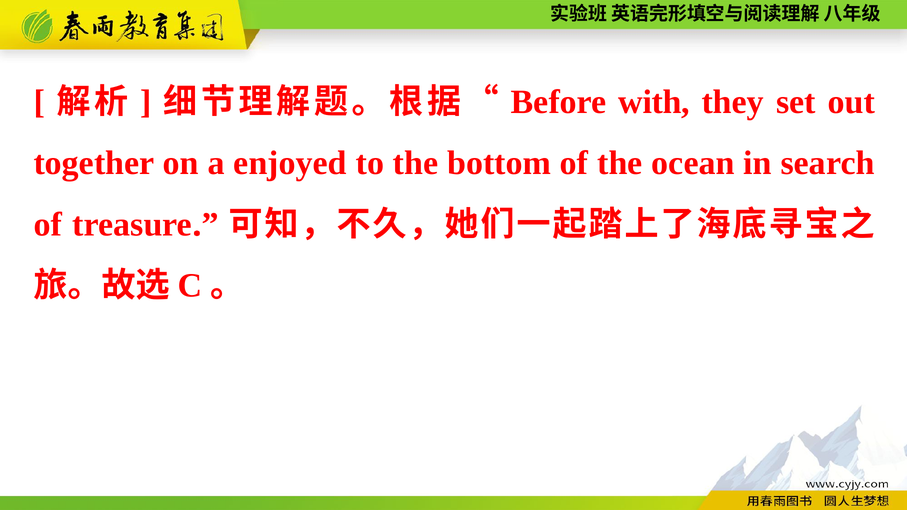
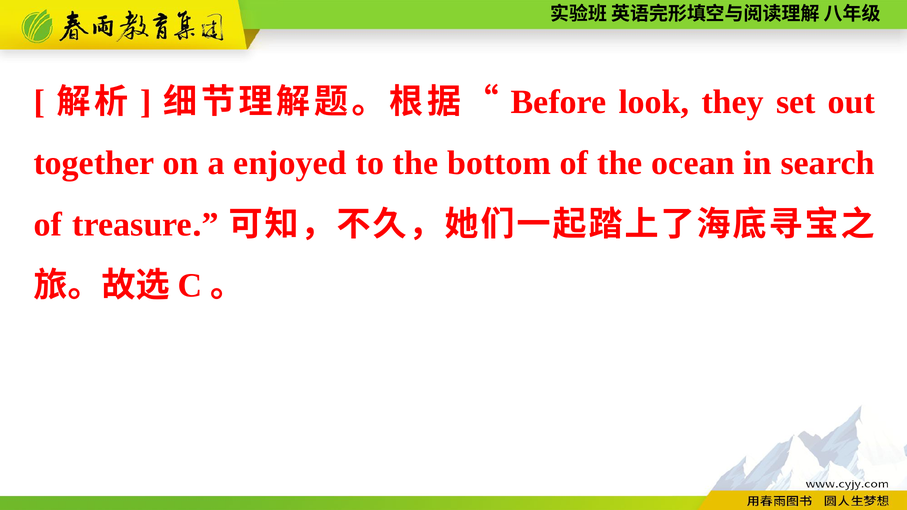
with: with -> look (654, 102)
